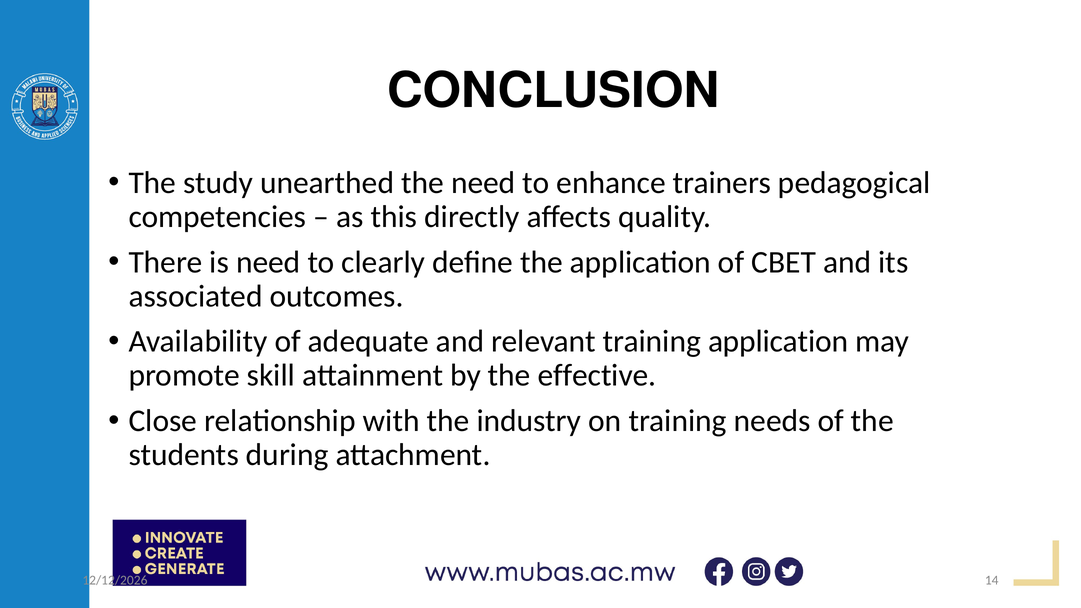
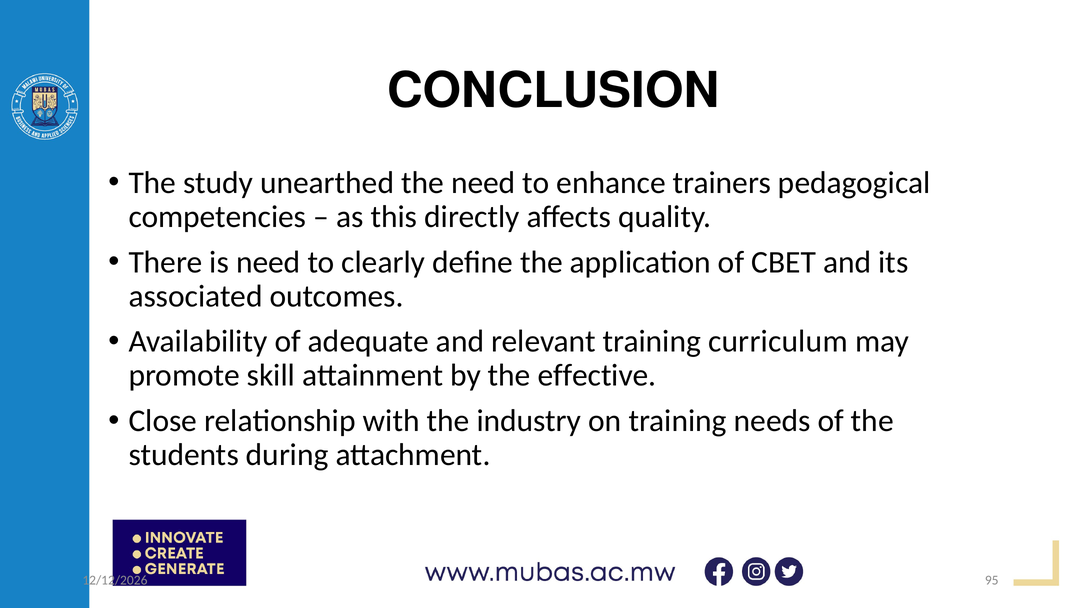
training application: application -> curriculum (778, 342)
14: 14 -> 95 (992, 581)
